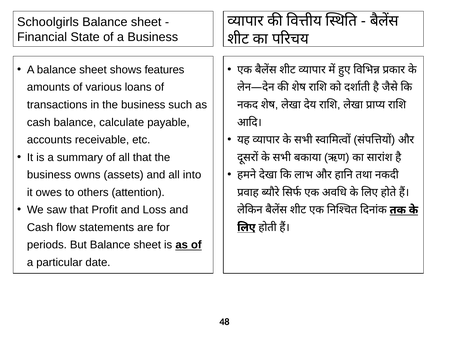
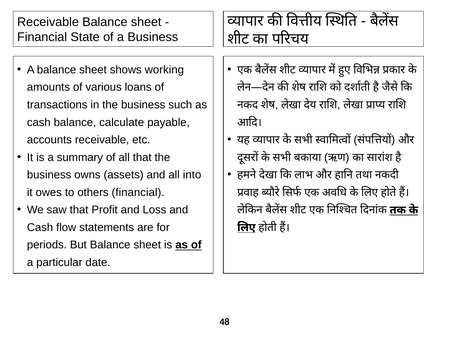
Schoolgirls: Schoolgirls -> Receivable (48, 22)
features: features -> working (164, 70)
others attention: attention -> financial (138, 192)
